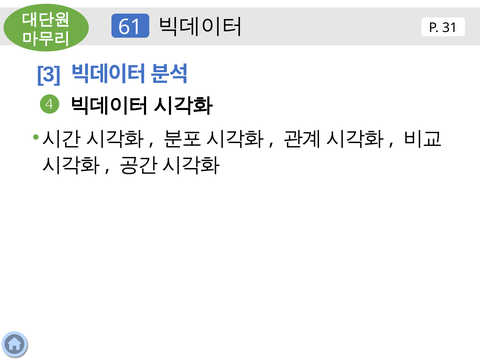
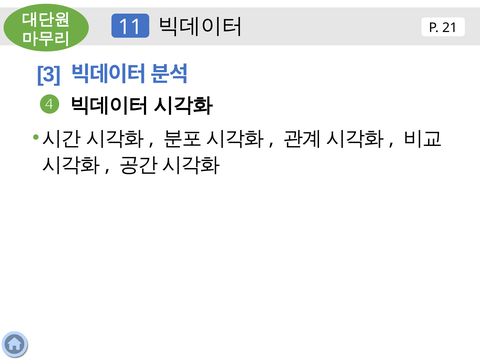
31: 31 -> 21 (450, 28)
61: 61 -> 11 (130, 27)
